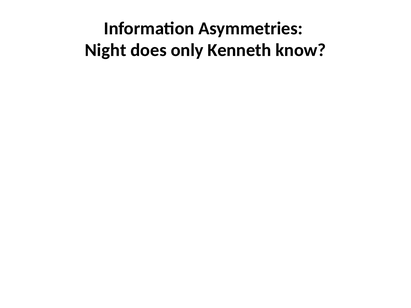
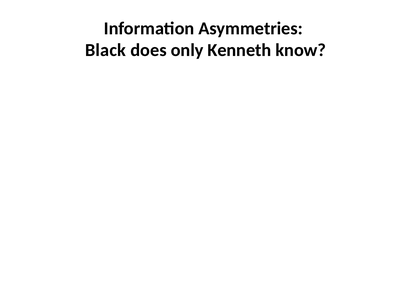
Night: Night -> Black (106, 50)
